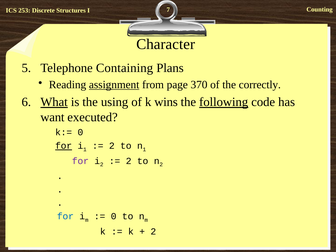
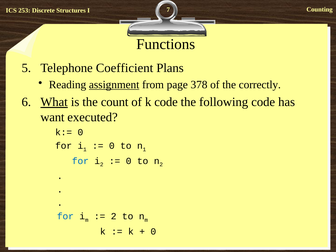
Character: Character -> Functions (166, 44)
Containing: Containing -> Coefficient (125, 68)
370: 370 -> 378 (199, 85)
using: using -> count (115, 102)
k wins: wins -> code (166, 102)
following underline: present -> none (224, 102)
for underline: present -> none (64, 146)
2: 2 -> 0 (112, 146)
for colour: purple -> blue (80, 161)
2: 2 -> 0 (129, 161)
0: 0 -> 2 (114, 216)
2: 2 -> 0 (153, 231)
